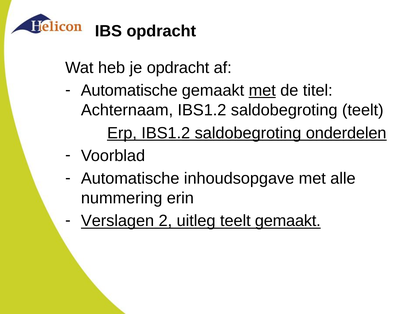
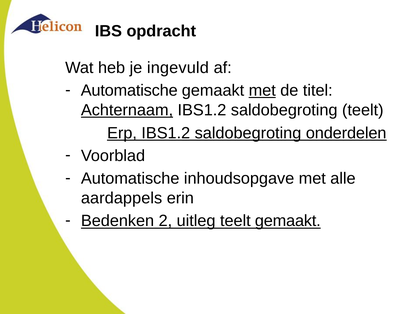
je opdracht: opdracht -> ingevuld (178, 68)
Achternaam underline: none -> present (127, 110)
nummering: nummering -> aardappels (122, 198)
Verslagen: Verslagen -> Bedenken (118, 221)
